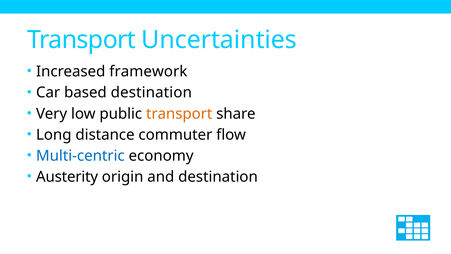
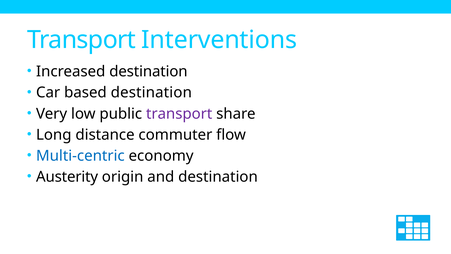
Uncertainties: Uncertainties -> Interventions (219, 40)
Increased framework: framework -> destination (148, 72)
transport colour: orange -> purple (179, 114)
